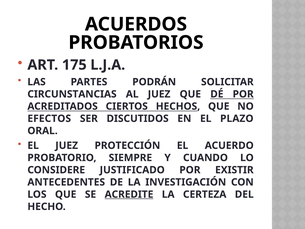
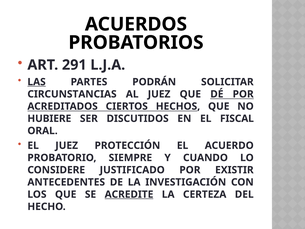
175: 175 -> 291 (74, 65)
LAS underline: none -> present (37, 82)
EFECTOS: EFECTOS -> HUBIERE (49, 118)
PLAZO: PLAZO -> FISCAL (237, 118)
